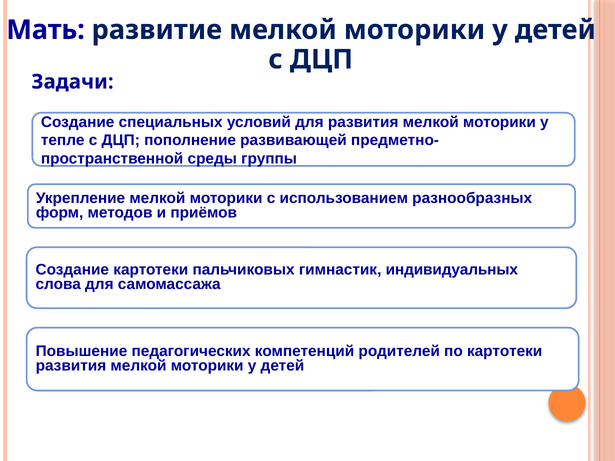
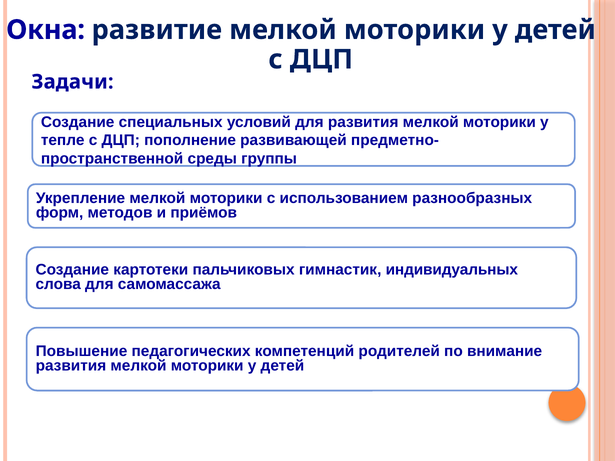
Мать: Мать -> Окна (46, 30)
по картотеки: картотеки -> внимание (505, 351)
